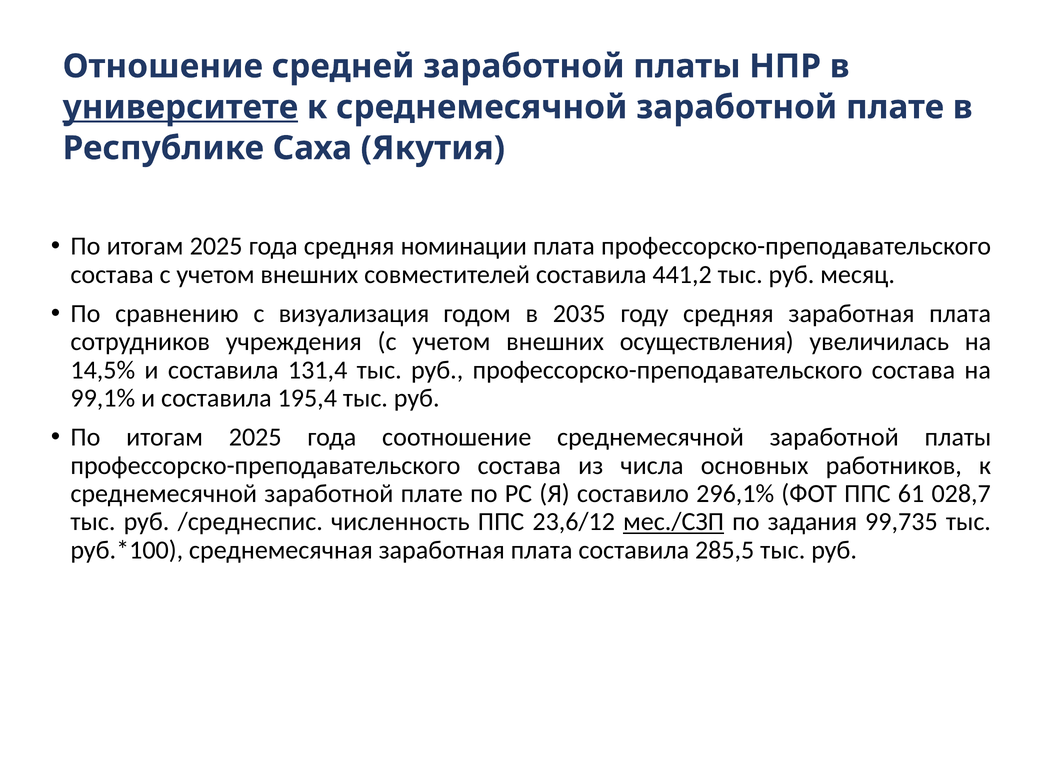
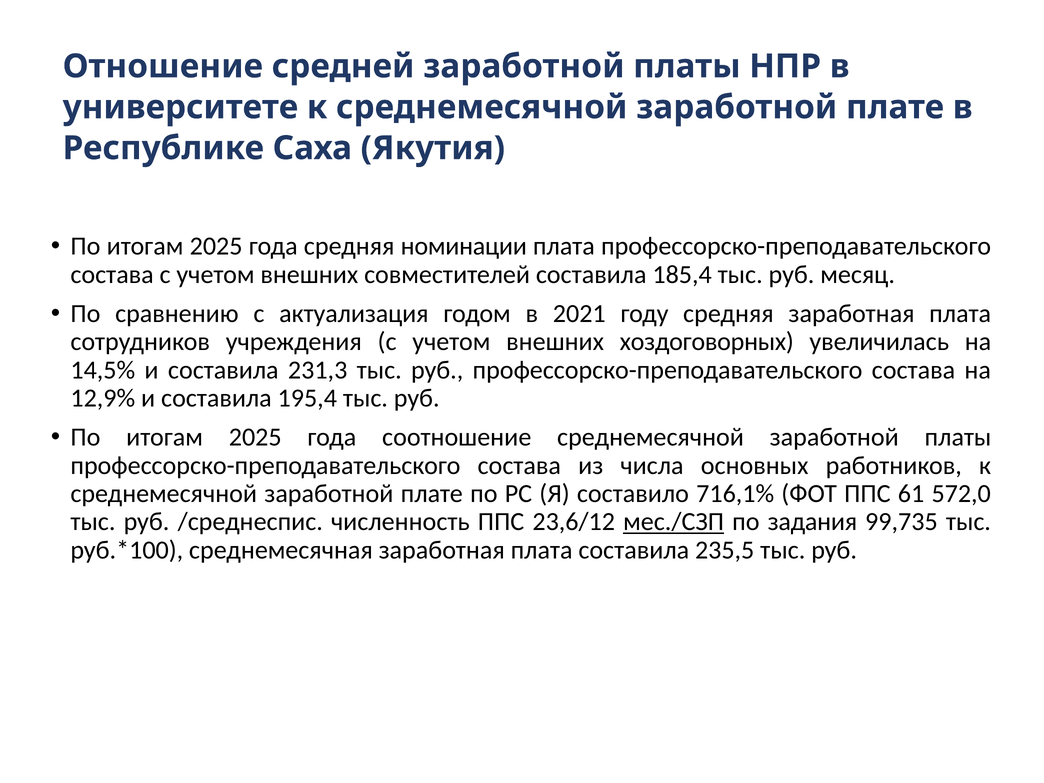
университете underline: present -> none (180, 107)
441,2: 441,2 -> 185,4 (682, 274)
визуализация: визуализация -> актуализация (354, 314)
2035: 2035 -> 2021 (579, 314)
осуществления: осуществления -> хоздоговорных (707, 342)
131,4: 131,4 -> 231,3 (318, 370)
99,1%: 99,1% -> 12,9% (103, 398)
296,1%: 296,1% -> 716,1% (735, 494)
028,7: 028,7 -> 572,0 (961, 494)
285,5: 285,5 -> 235,5 (725, 550)
